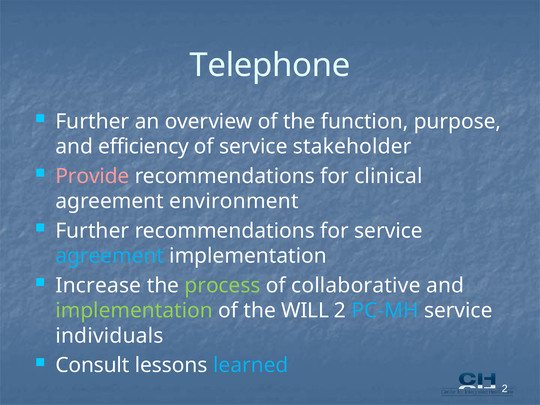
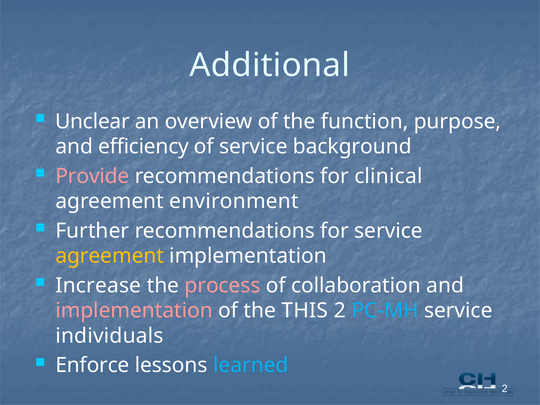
Telephone: Telephone -> Additional (270, 65)
Further: Further -> Unclear (92, 121)
stakeholder: stakeholder -> background (352, 147)
agreement colour: light blue -> yellow (110, 256)
process colour: light green -> pink (223, 285)
collaborative: collaborative -> collaboration (356, 285)
implementation colour: light green -> pink (134, 311)
WILL: WILL -> THIS (305, 311)
Consult: Consult -> Enforce (92, 365)
